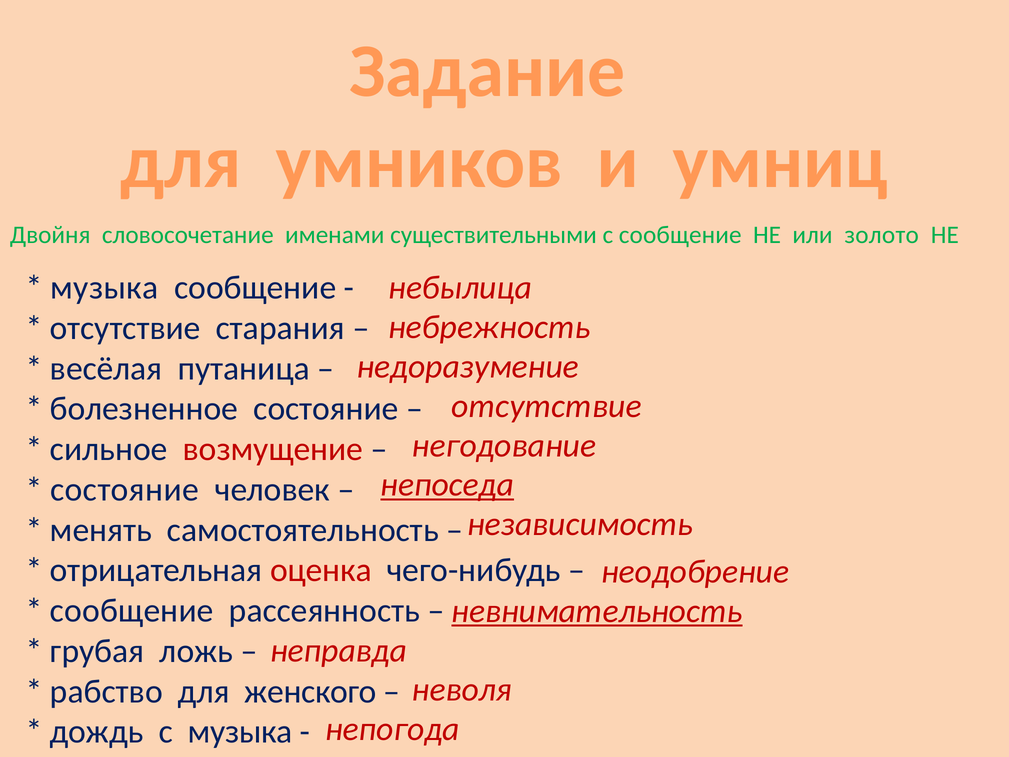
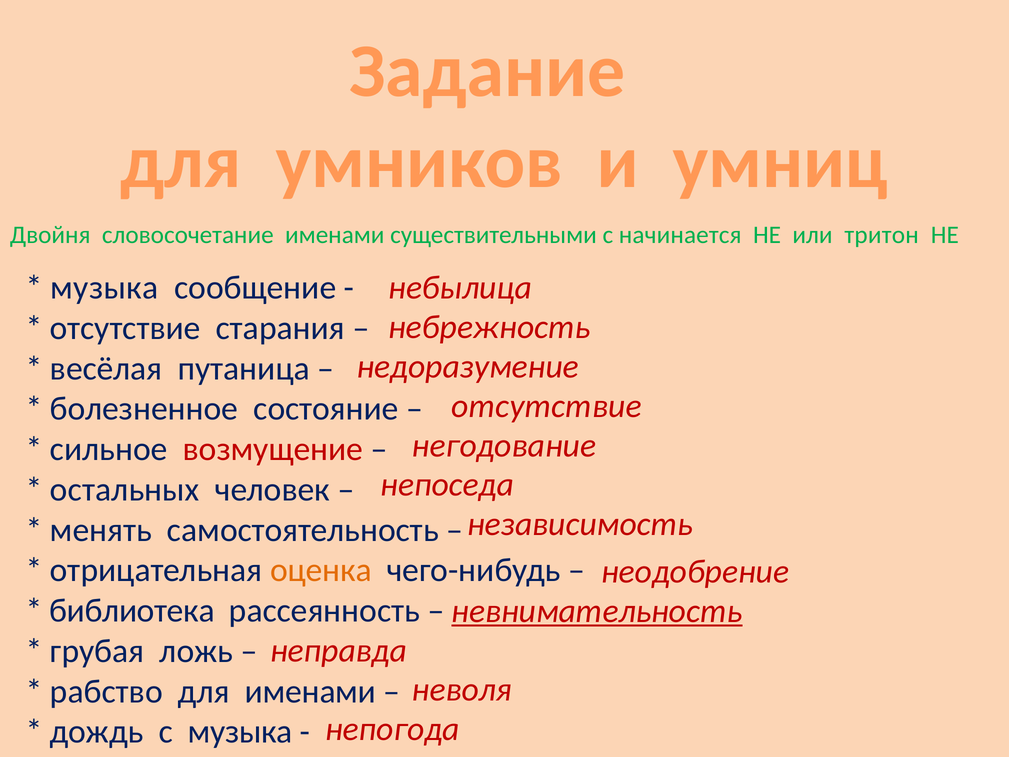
с сообщение: сообщение -> начинается (680, 235)
золото: золото -> тритон (882, 235)
непоседа underline: present -> none (447, 485)
состояние: состояние -> остальных (125, 489)
оценка colour: red -> orange (321, 570)
сообщение: сообщение -> библиотека (132, 610)
для женского: женского -> именами (310, 691)
